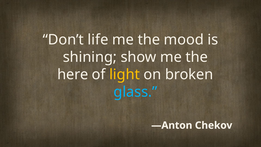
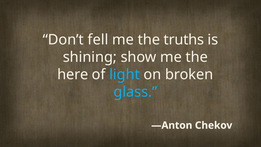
life: life -> fell (98, 40)
mood: mood -> truths (184, 40)
light colour: yellow -> light blue (125, 74)
